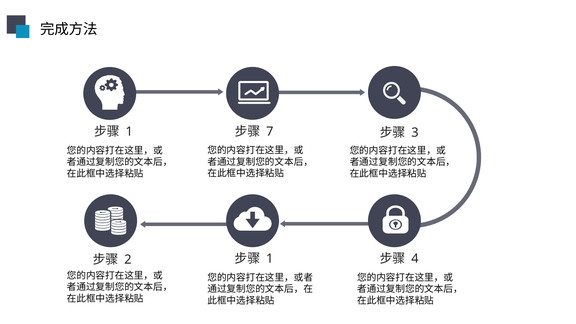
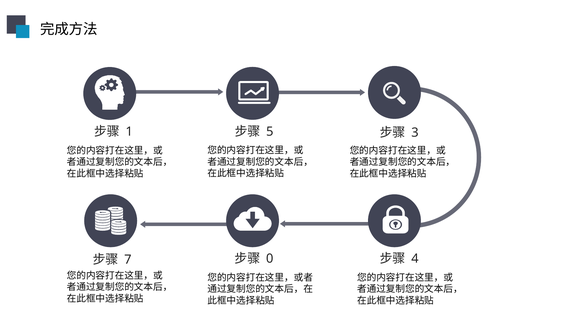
7: 7 -> 5 (270, 132)
1: 1 -> 0 (270, 259)
2: 2 -> 7 (128, 260)
